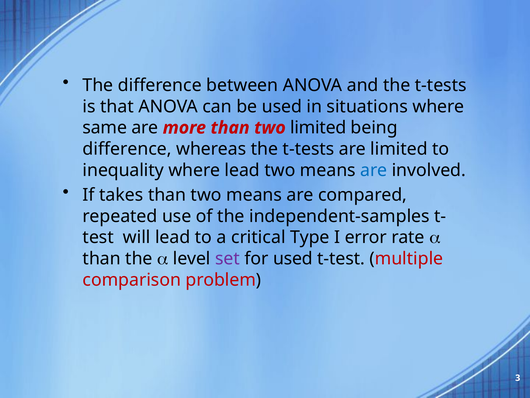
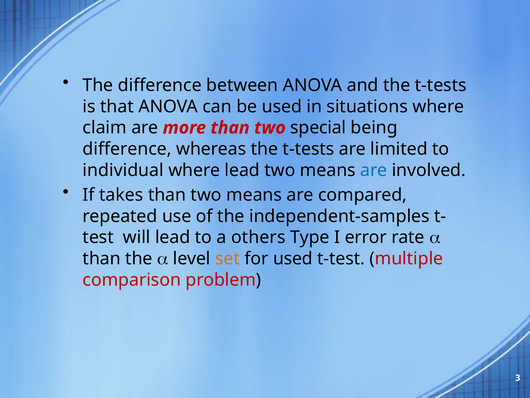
same: same -> claim (105, 128)
two limited: limited -> special (318, 128)
inequality: inequality -> individual (123, 170)
critical: critical -> others (258, 237)
set colour: purple -> orange (228, 258)
